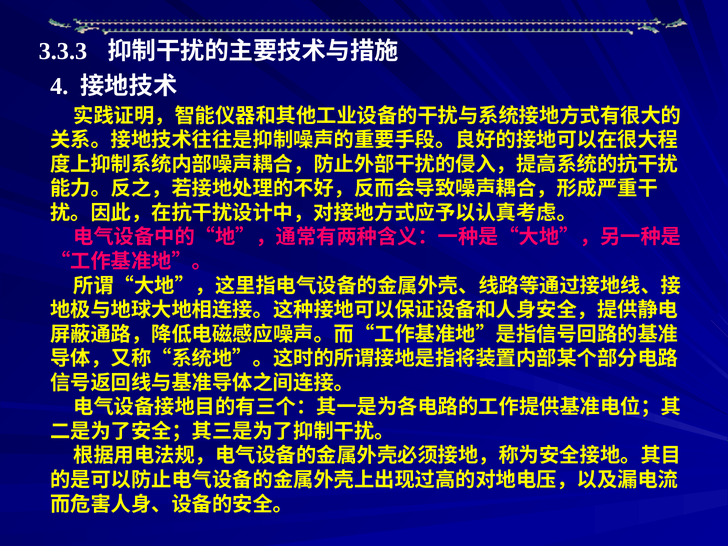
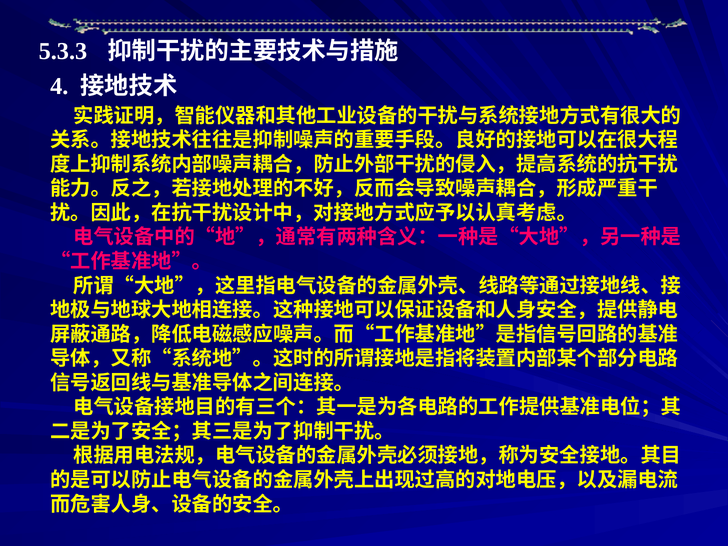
3.3.3: 3.3.3 -> 5.3.3 (63, 51)
